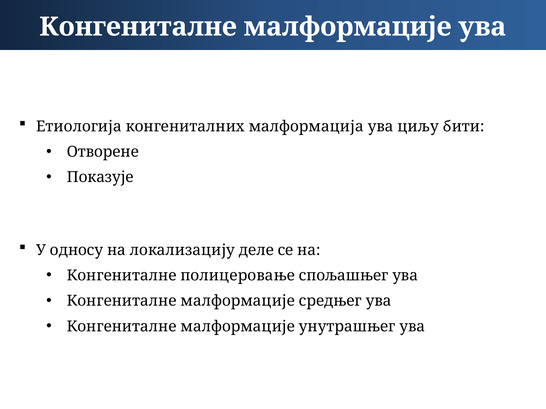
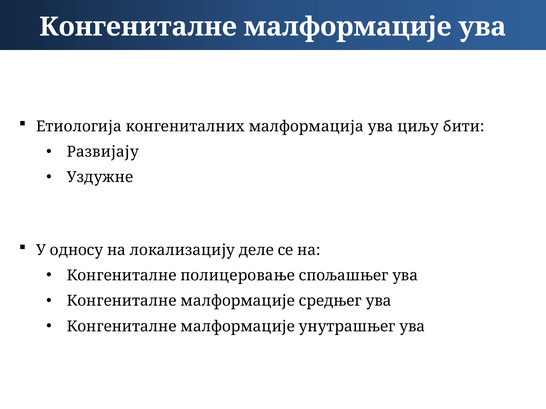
Отворене: Отворене -> Развијају (103, 152)
Показује: Показује -> Уздужне (100, 178)
